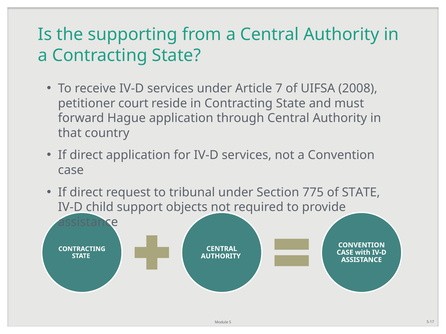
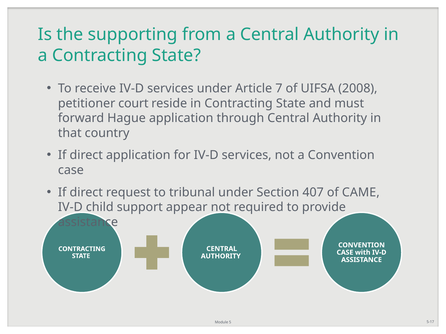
775: 775 -> 407 (313, 193)
of STATE: STATE -> CAME (361, 193)
objects: objects -> appear (187, 208)
